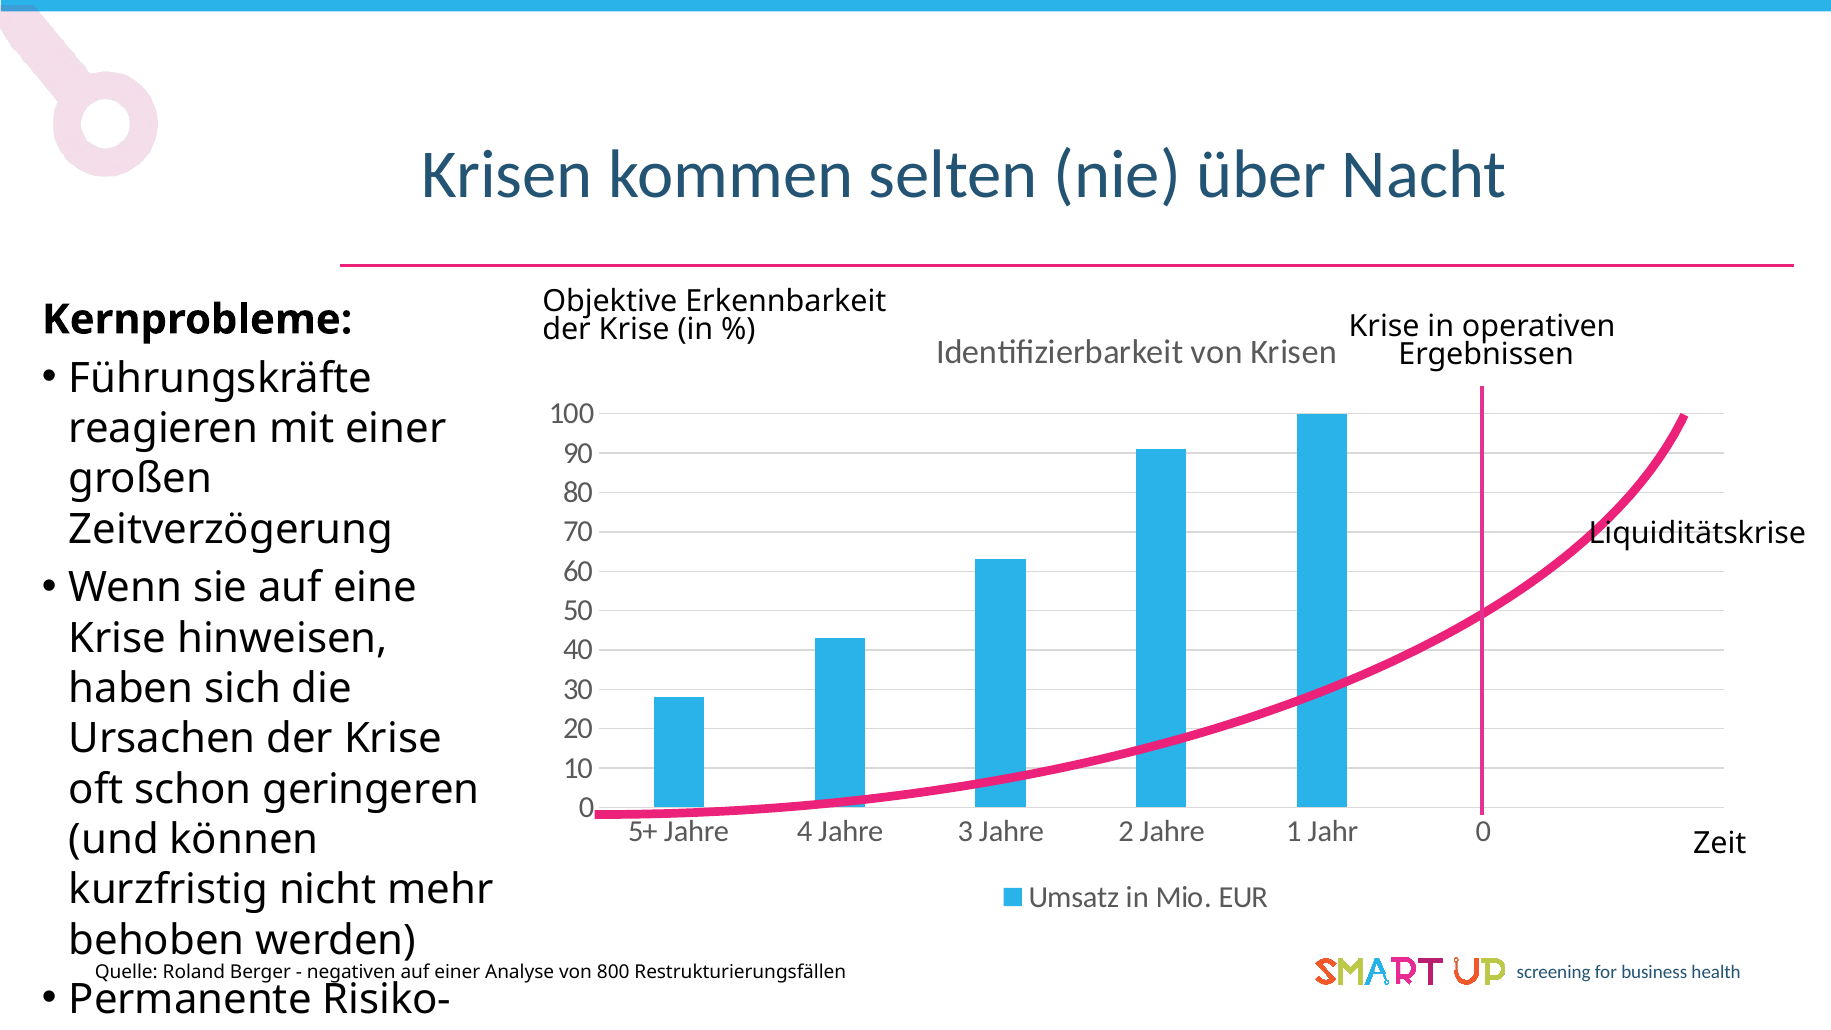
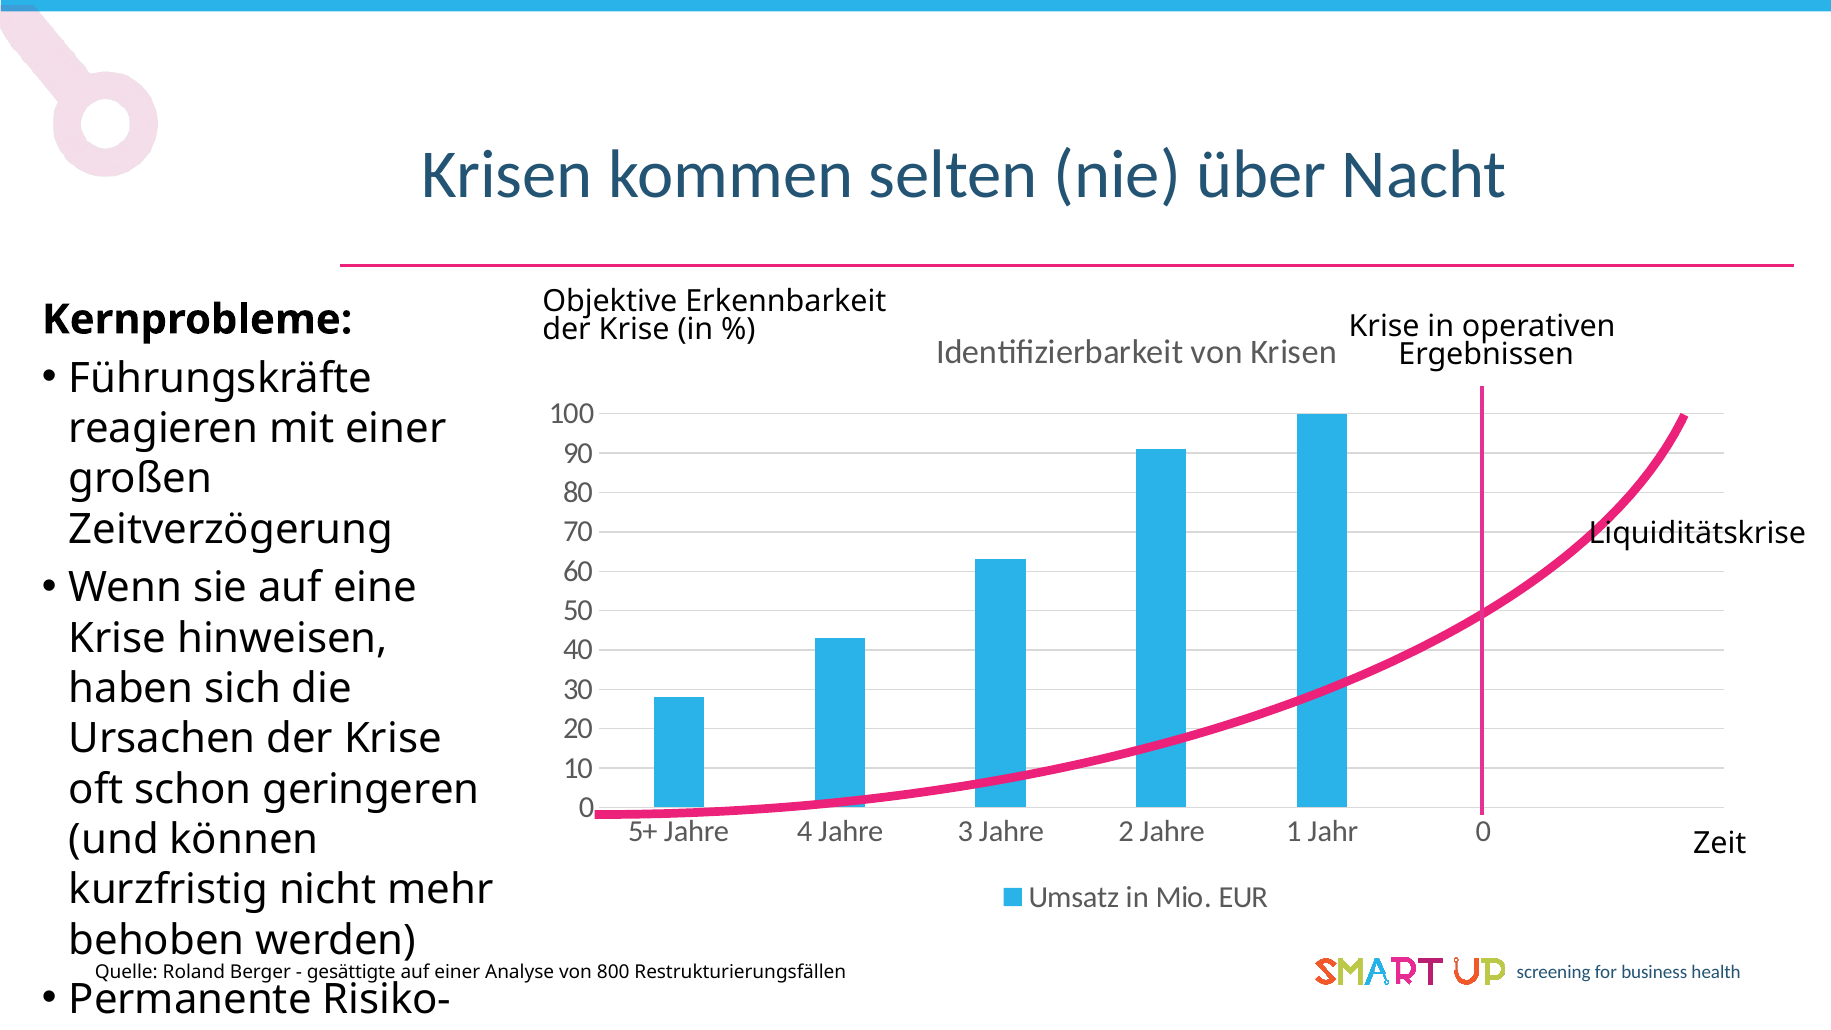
negativen: negativen -> gesättigte (351, 972)
